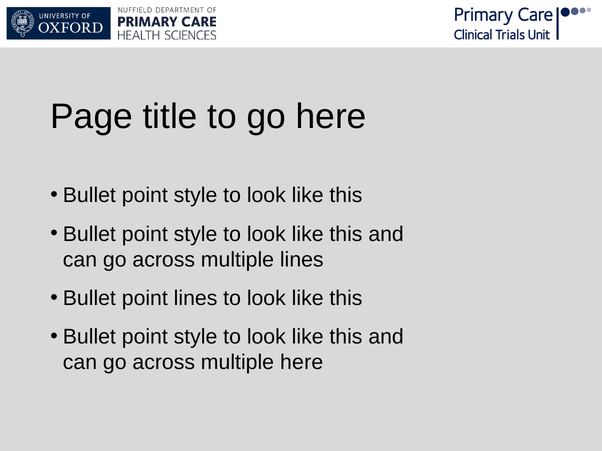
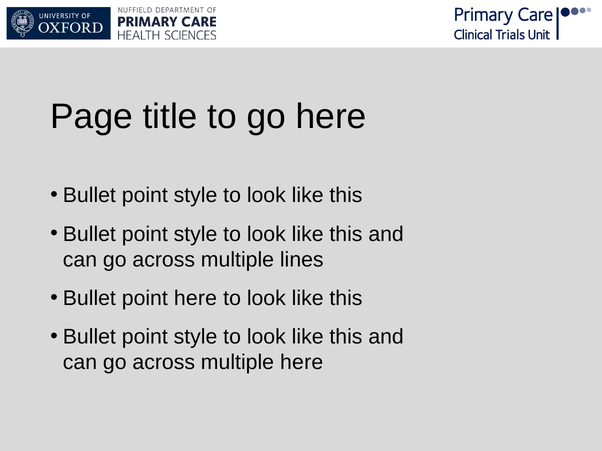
point lines: lines -> here (195, 299)
